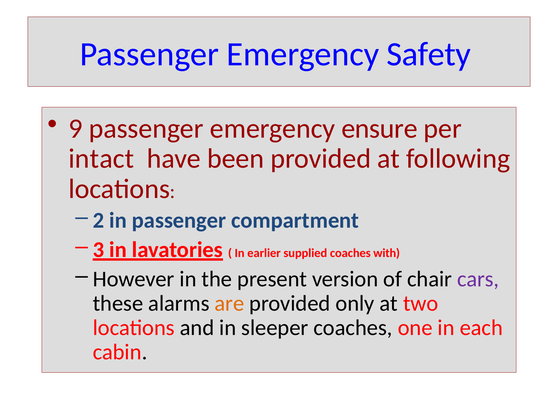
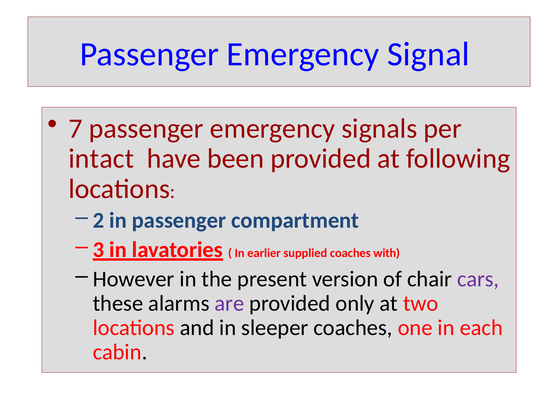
Safety: Safety -> Signal (428, 54)
9: 9 -> 7 (75, 128)
ensure: ensure -> signals (379, 128)
are colour: orange -> purple (229, 303)
